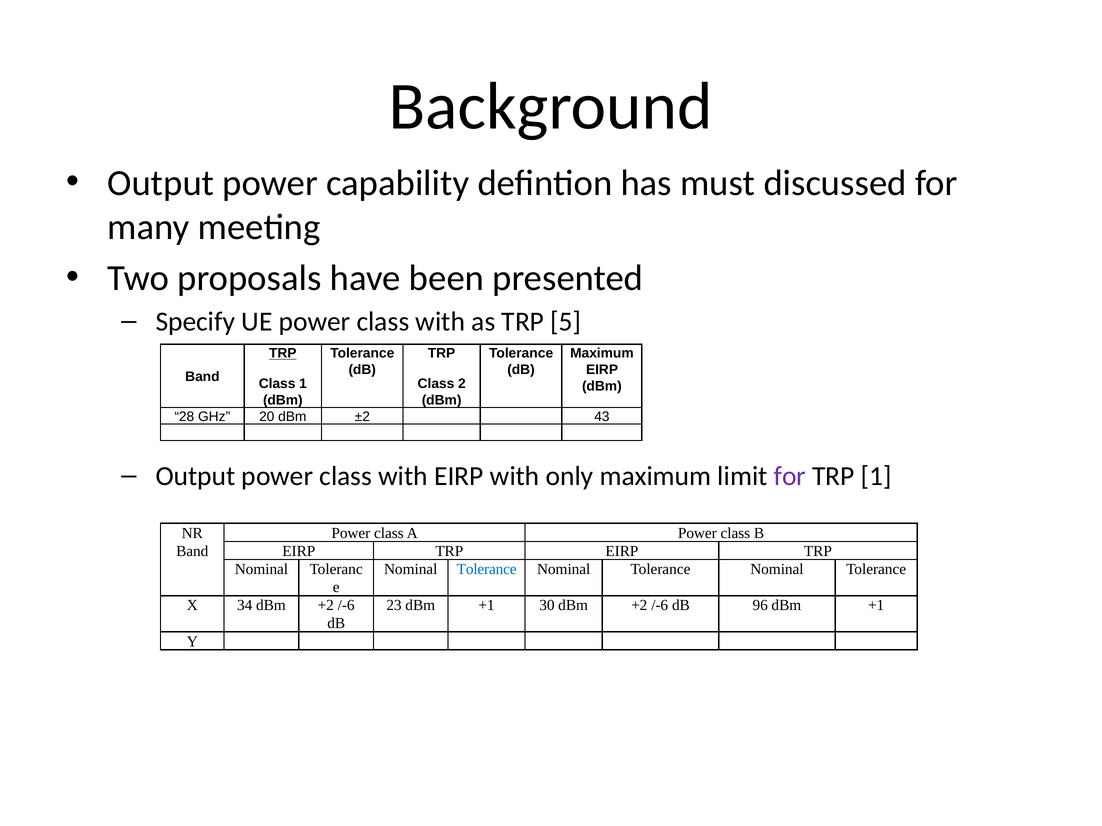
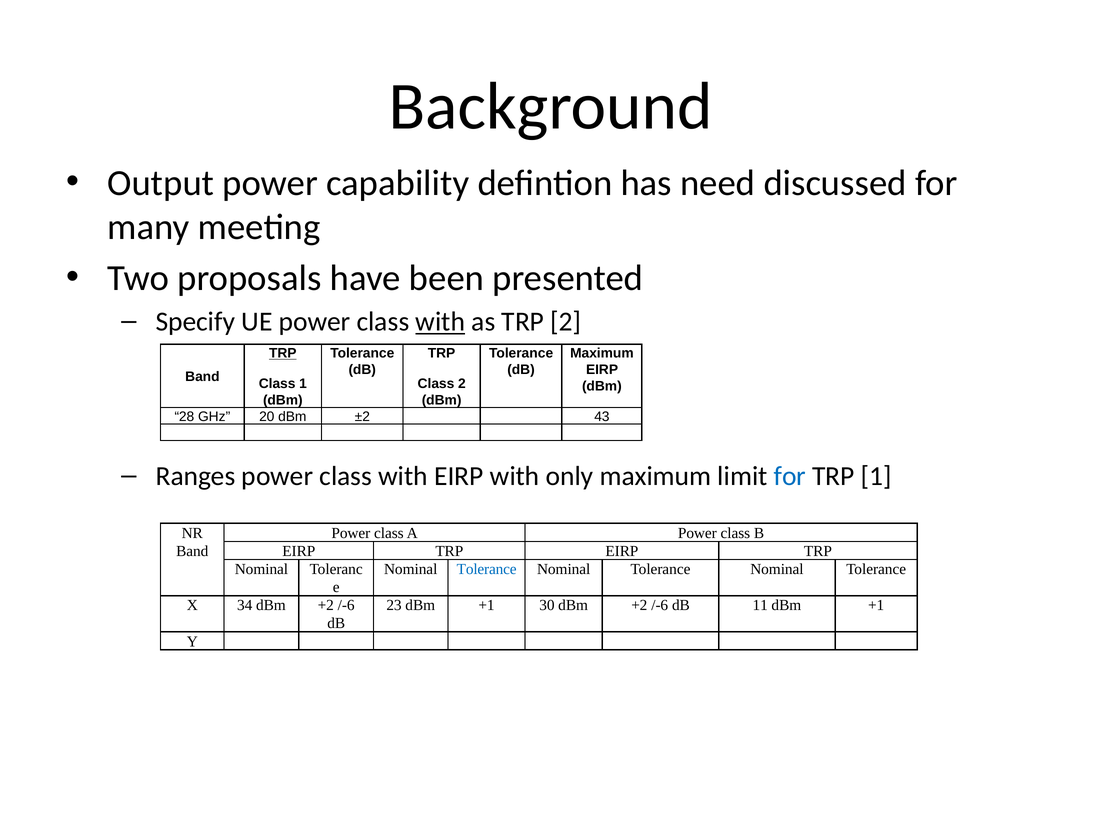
must: must -> need (718, 183)
with underline: none -> present (440, 322)
TRP 5: 5 -> 2 (566, 322)
Output: Output -> Ranges (195, 476)
for colour: purple -> blue (790, 476)
96: 96 -> 11 (760, 606)
